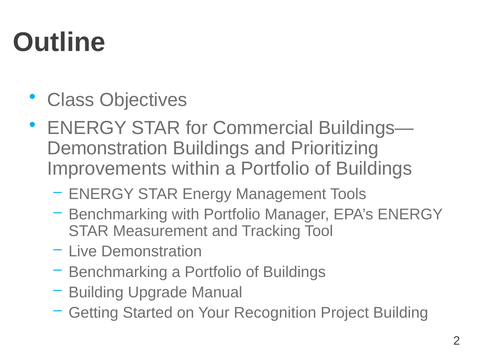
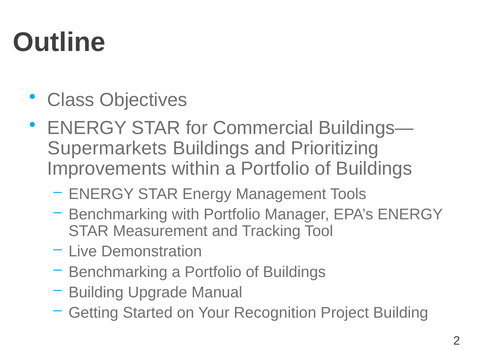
Demonstration: Demonstration -> Supermarkets (107, 148)
